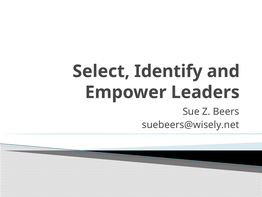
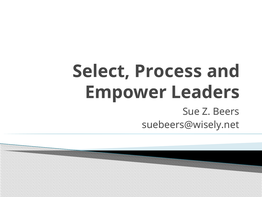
Identify: Identify -> Process (168, 71)
